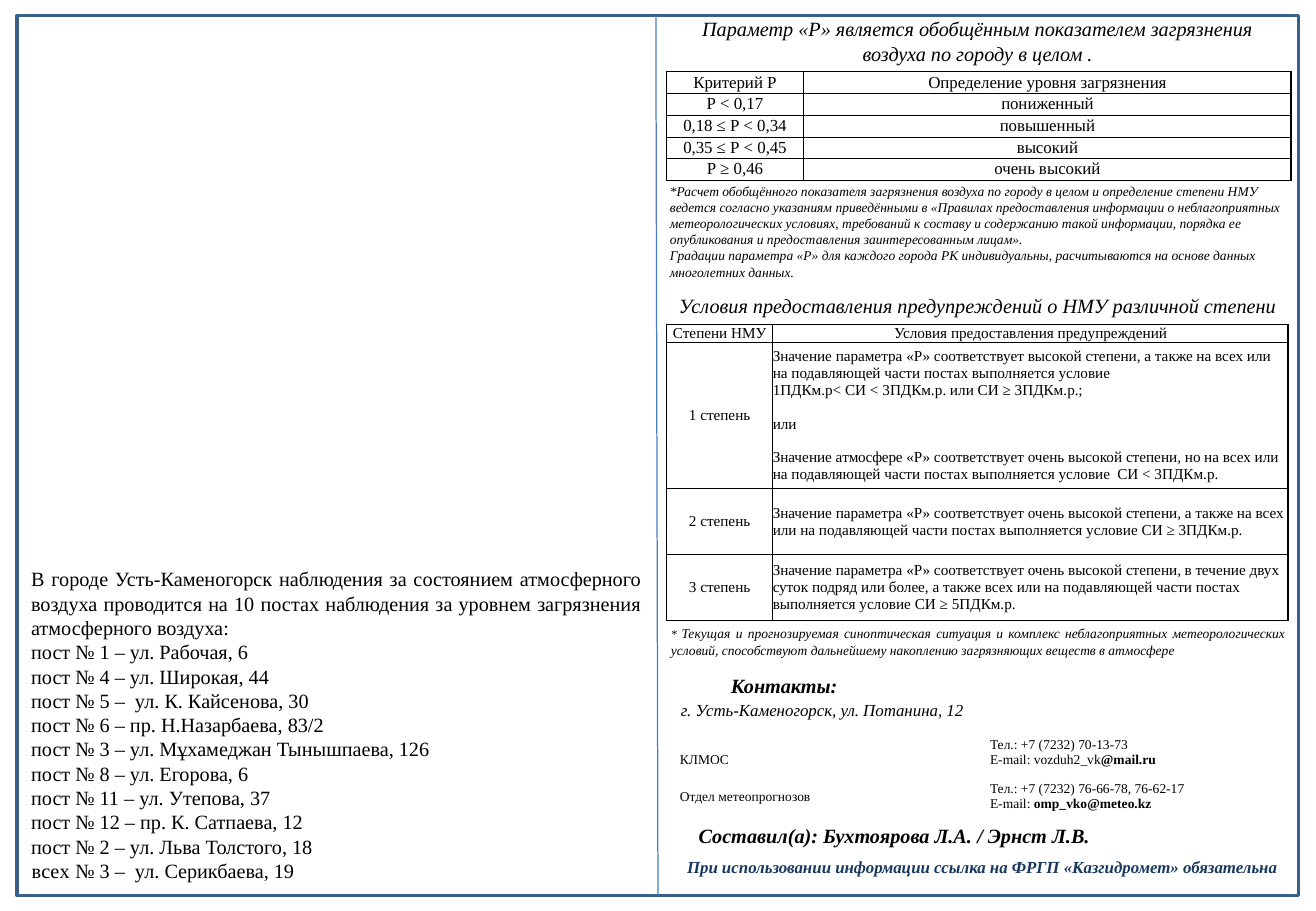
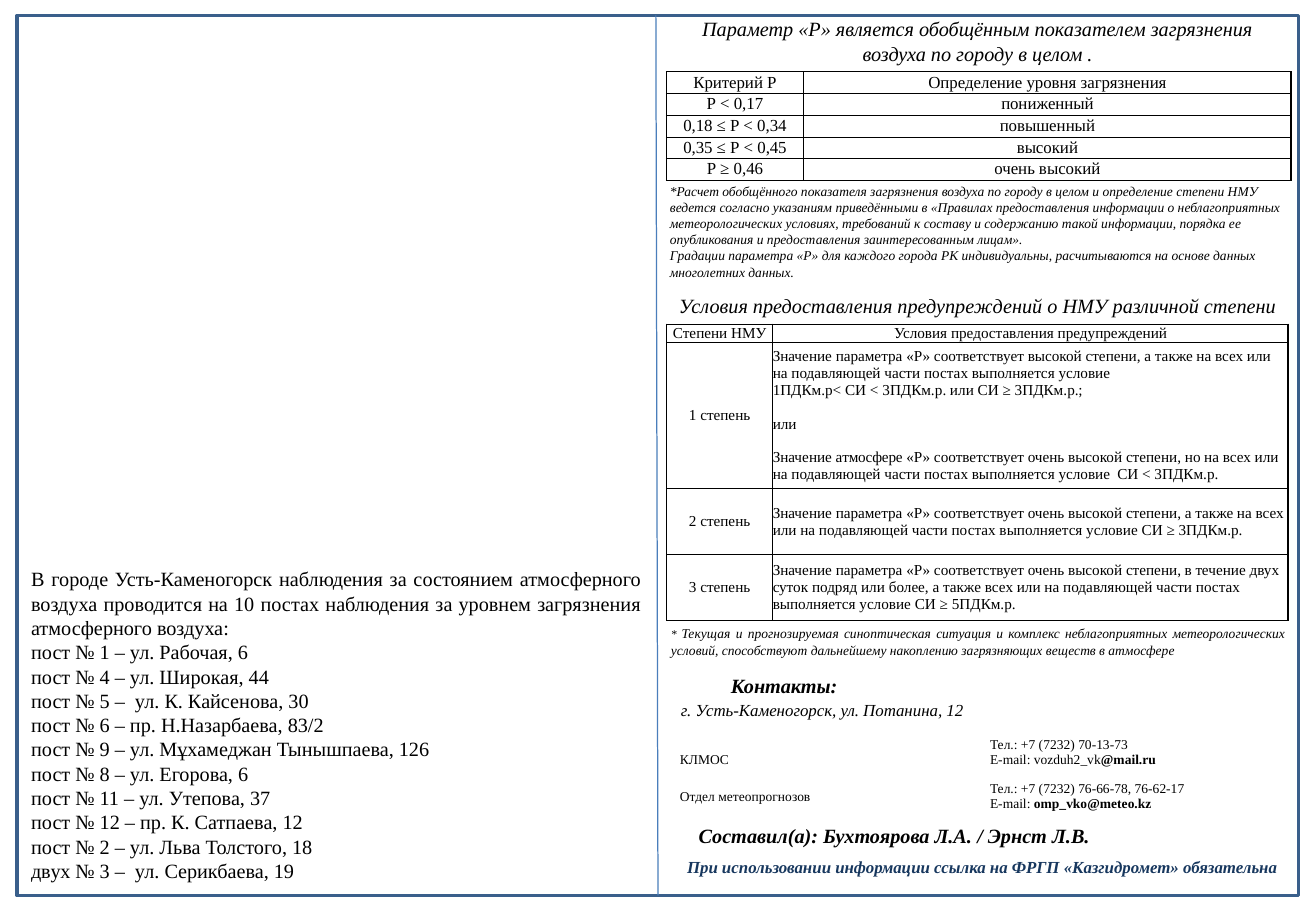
3: 3 -> 9 (105, 750)
всех: всех -> двух (51, 872)
